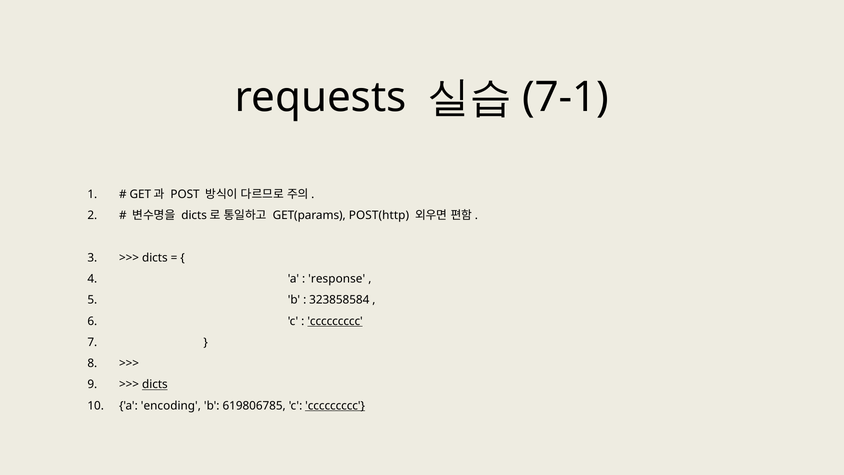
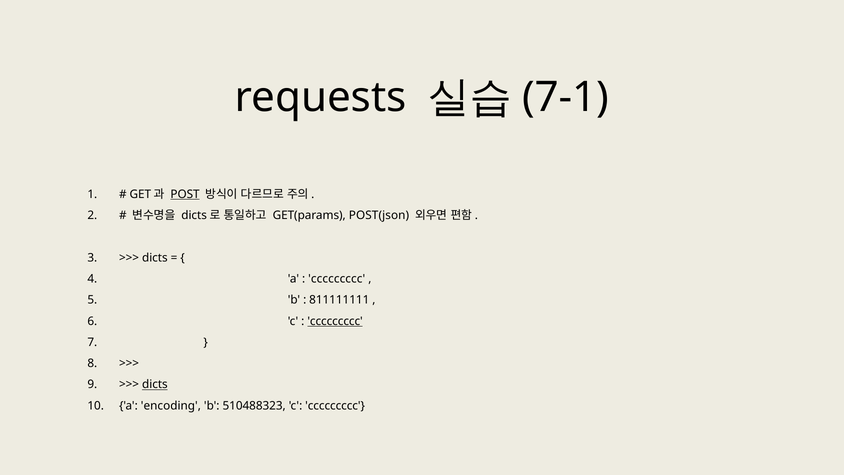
POST underline: none -> present (185, 194)
POST(http: POST(http -> POST(json (379, 215)
response: response -> ccccccccc (337, 279)
323858584: 323858584 -> 811111111 (339, 300)
619806785: 619806785 -> 510488323 (254, 406)
ccccccccc underline: present -> none (335, 406)
